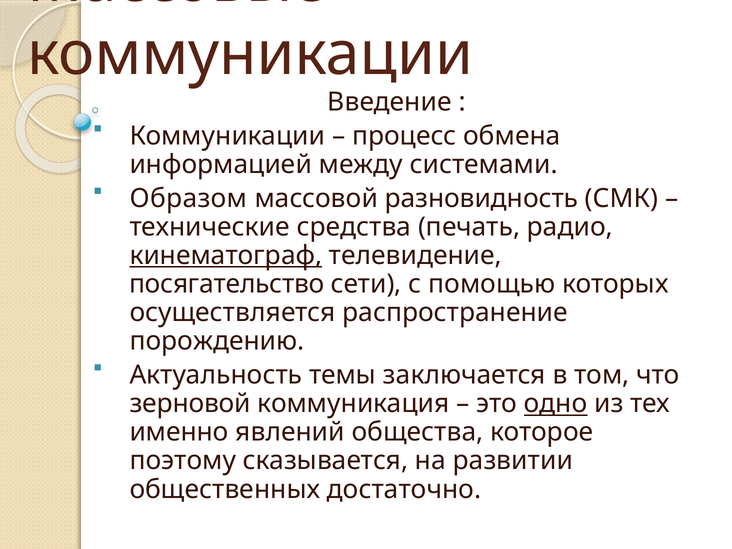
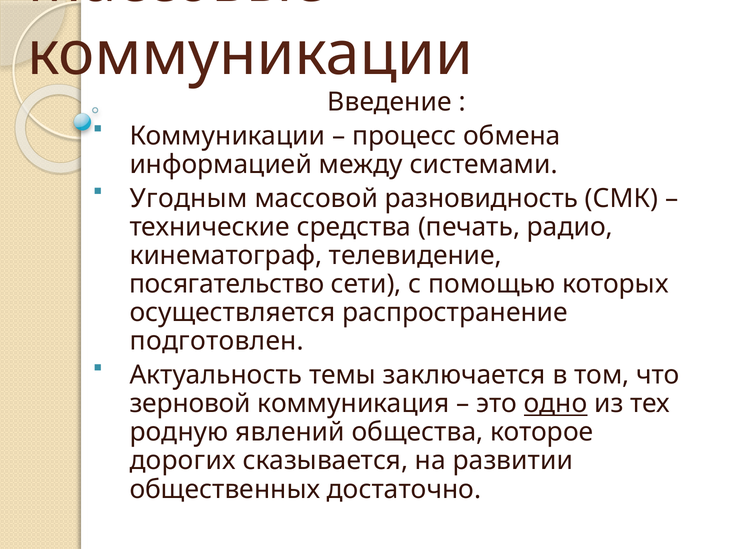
Образом: Образом -> Угодным (189, 199)
кинематограф underline: present -> none (226, 256)
порождению: порождению -> подготовлен (217, 341)
именно: именно -> родную (179, 432)
поэтому: поэтому -> дорогих (183, 461)
